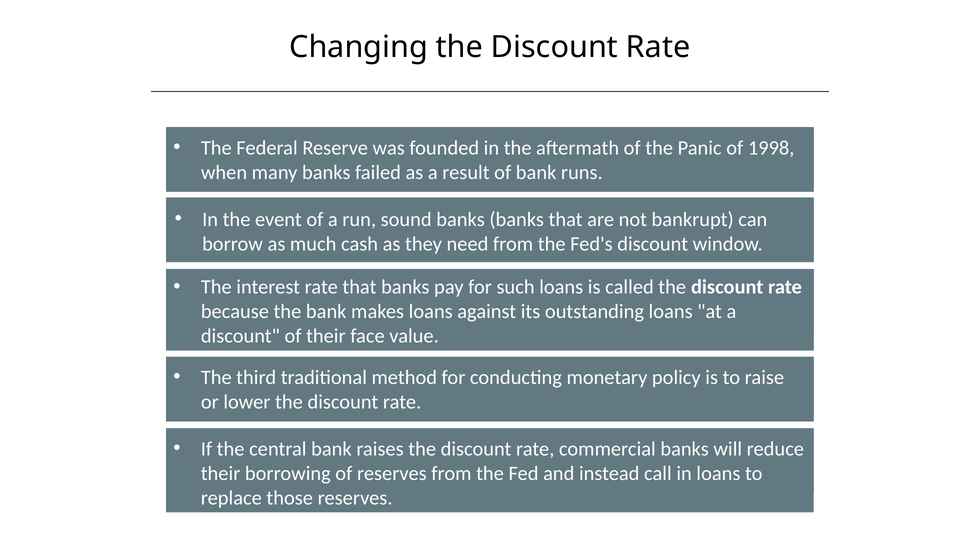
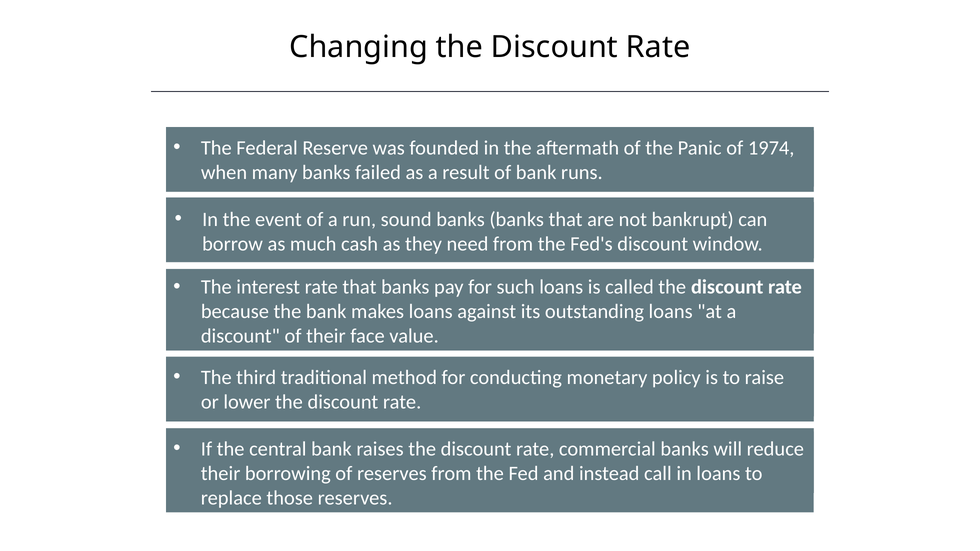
1998: 1998 -> 1974 (771, 148)
